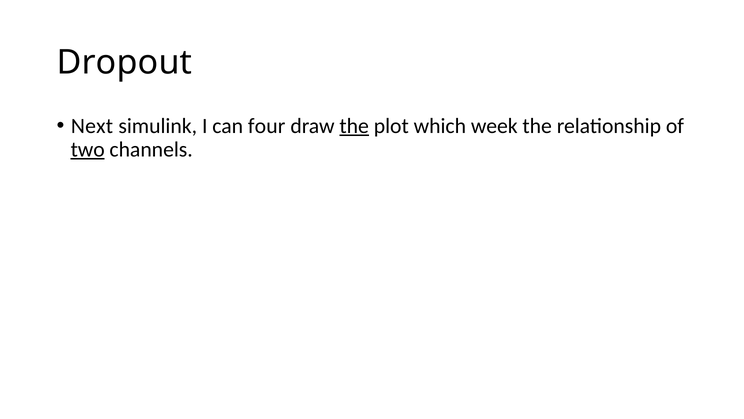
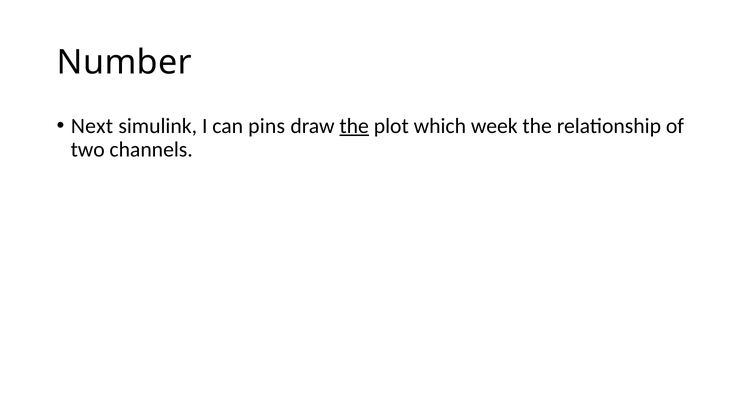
Dropout: Dropout -> Number (124, 62)
four: four -> pins (267, 126)
two underline: present -> none (88, 149)
